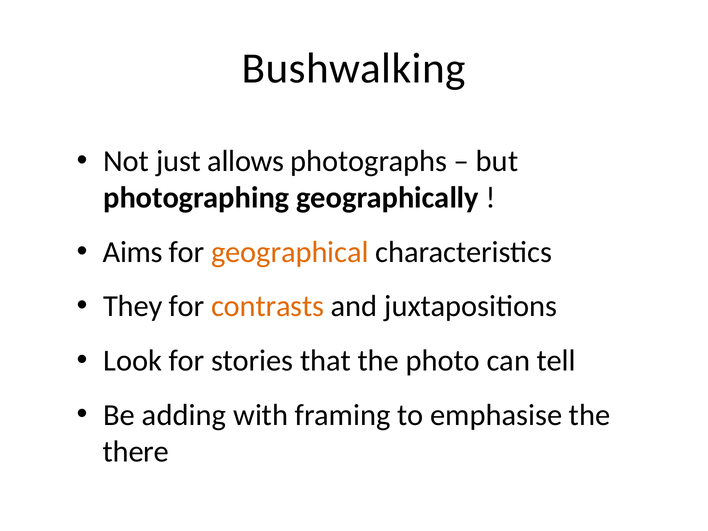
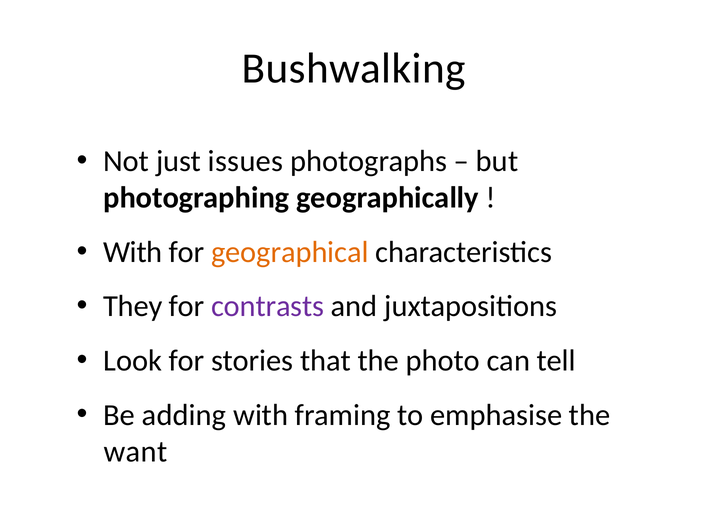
allows: allows -> issues (246, 161)
Aims: Aims -> With (133, 252)
contrasts colour: orange -> purple (268, 306)
there: there -> want (136, 452)
